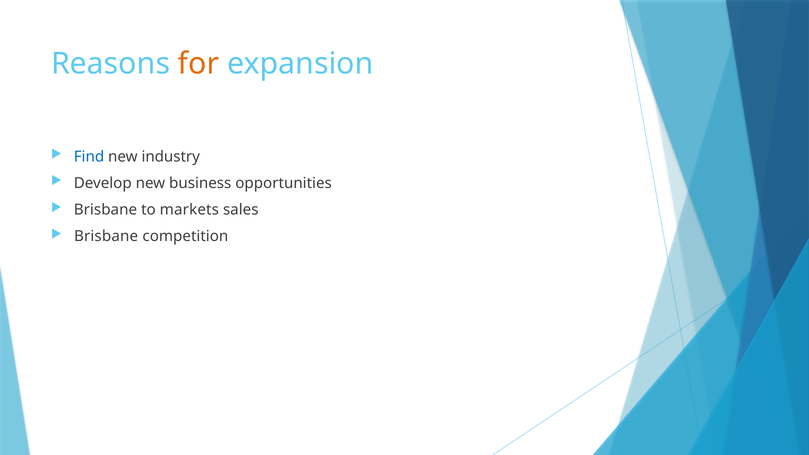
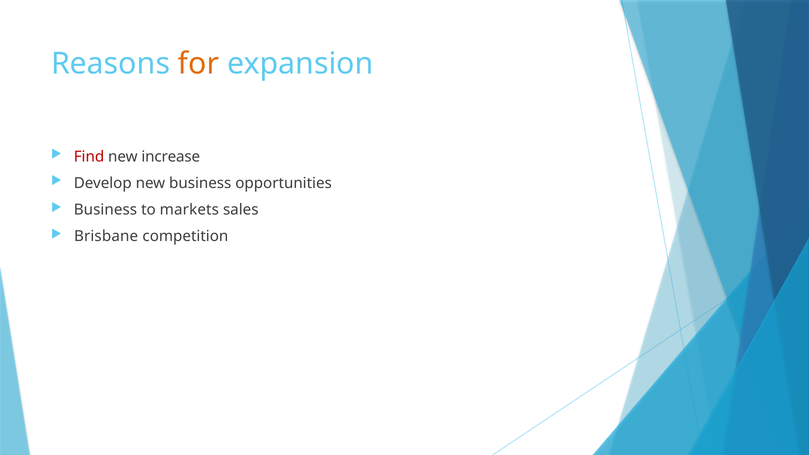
Find colour: blue -> red (89, 157)
industry: industry -> increase (171, 157)
Brisbane: Brisbane -> Business (105, 210)
